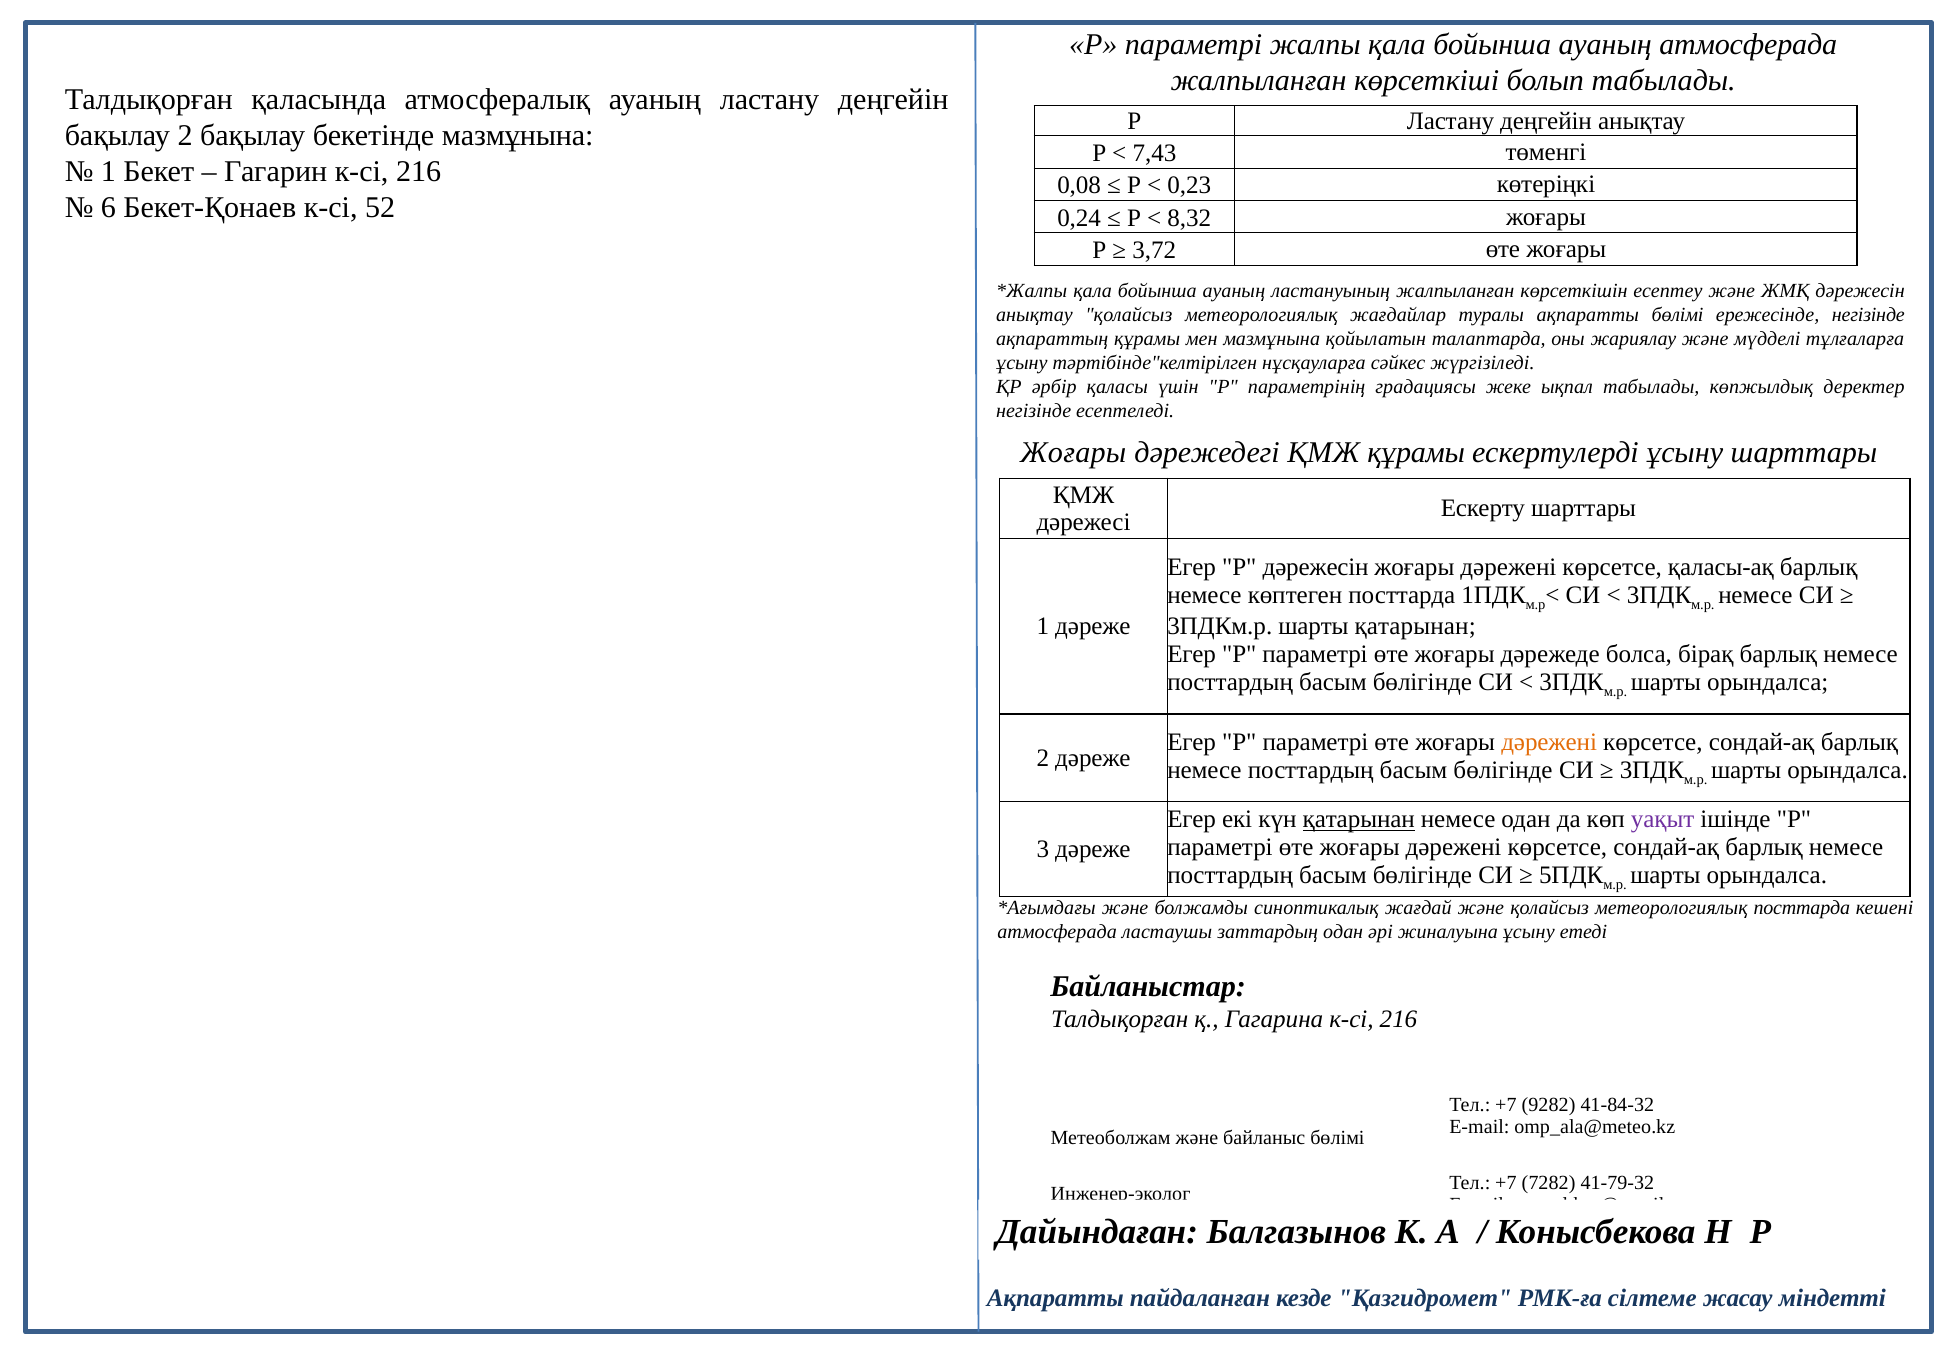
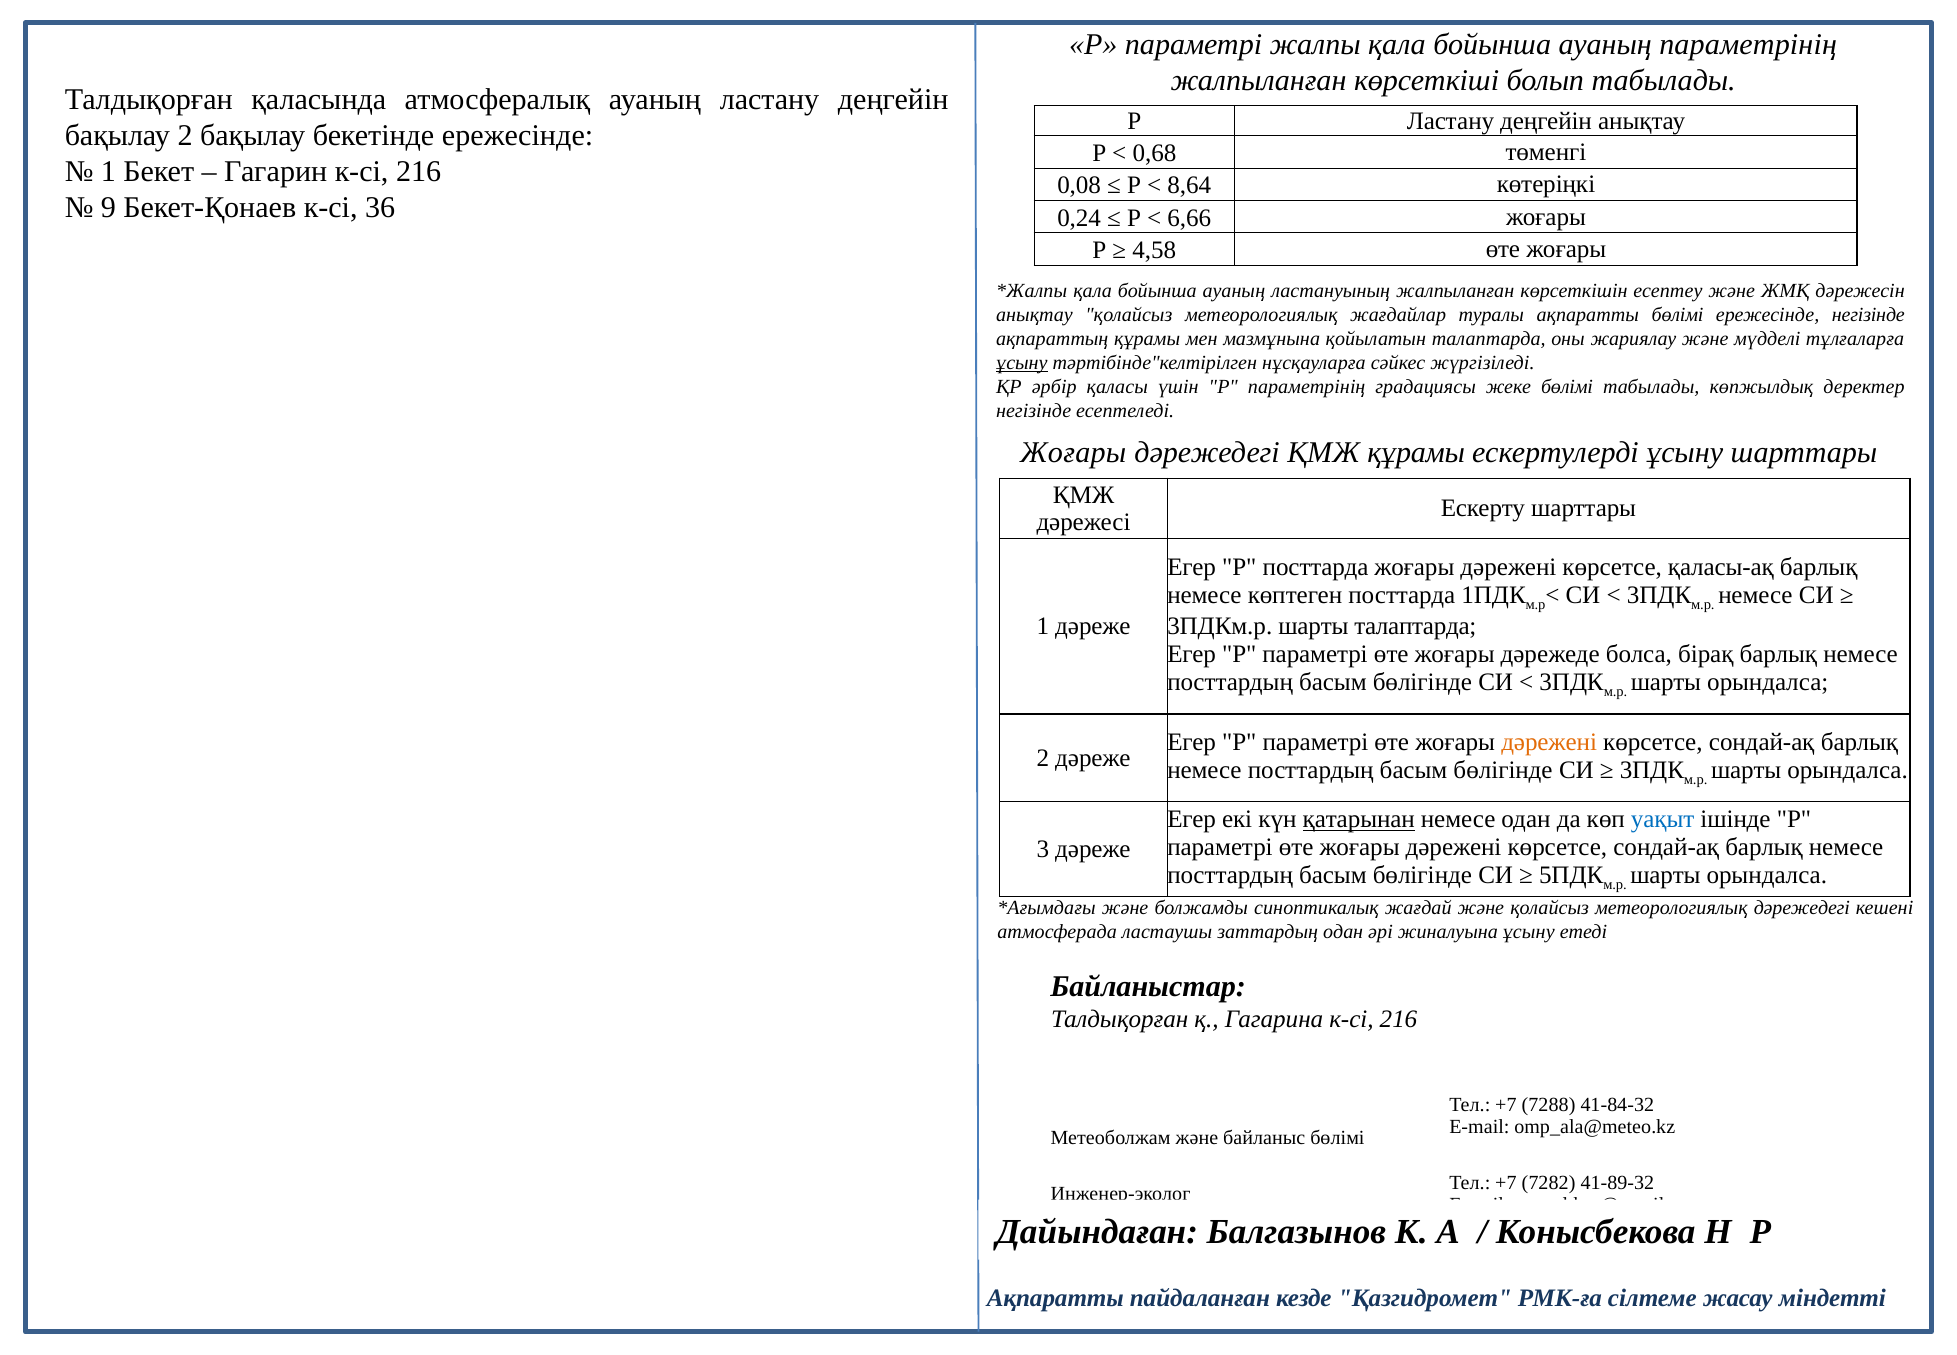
ауаның атмосферада: атмосферада -> параметрінің (1748, 44)
бекетінде мазмұнына: мазмұнына -> ережесінде (518, 136)
7,43: 7,43 -> 0,68 (1155, 153)
0,23: 0,23 -> 8,64 (1189, 185)
6: 6 -> 9 (108, 208)
52: 52 -> 36 (380, 208)
8,32: 8,32 -> 6,66 (1189, 218)
3,72: 3,72 -> 4,58 (1154, 250)
ұсыну underline: none -> present (1022, 362)
жеке ықпал: ықпал -> бөлімі (1567, 387)
Р дәрежесін: дәрежесін -> посттарда (1316, 567)
шарты қатарынан: қатарынан -> талаптарда (1415, 626)
уақыт colour: purple -> blue (1663, 819)
метеорологиялық посттарда: посттарда -> дәрежедегі (1802, 908)
9282: 9282 -> 7288 (1549, 1105)
41-79-32: 41-79-32 -> 41-89-32 (1617, 1183)
